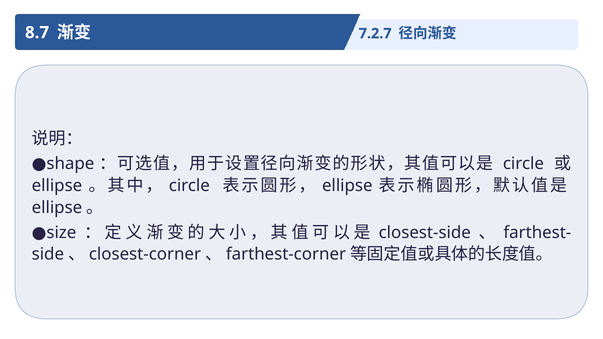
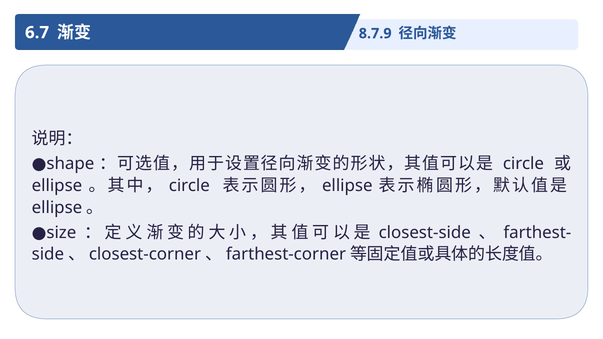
8.7: 8.7 -> 6.7 (37, 33)
7.2.7: 7.2.7 -> 8.7.9 (375, 34)
